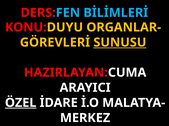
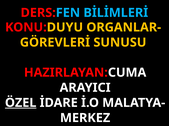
SUNUSU underline: present -> none (120, 43)
